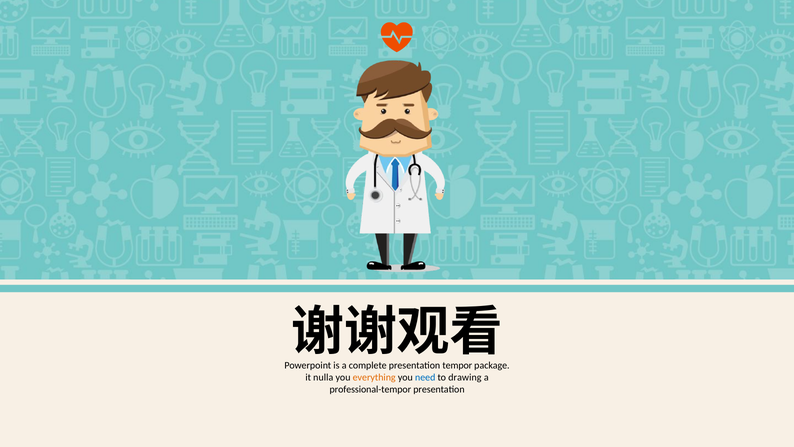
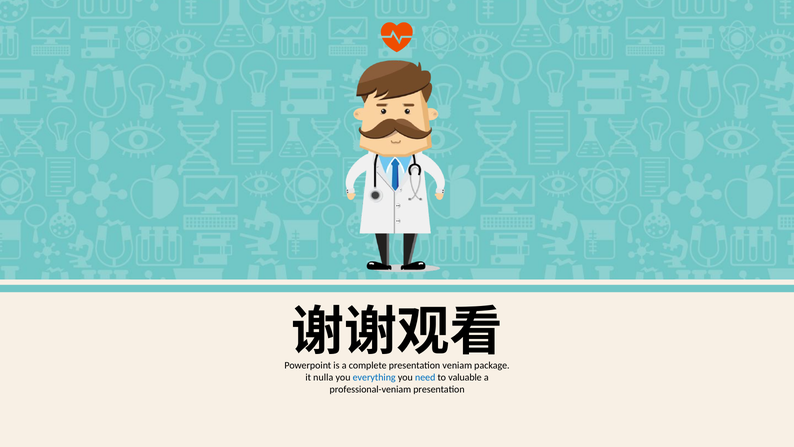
tempor: tempor -> veniam (457, 365)
everything colour: orange -> blue (374, 377)
drawing: drawing -> valuable (465, 377)
professional-tempor: professional-tempor -> professional-veniam (370, 389)
